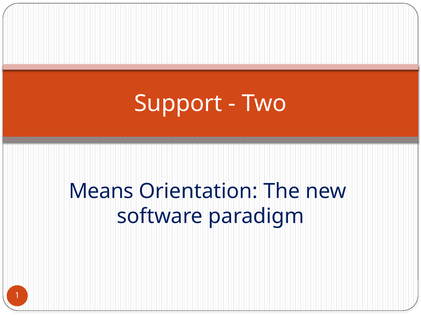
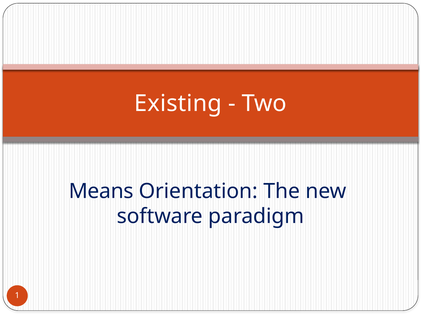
Support: Support -> Existing (178, 104)
